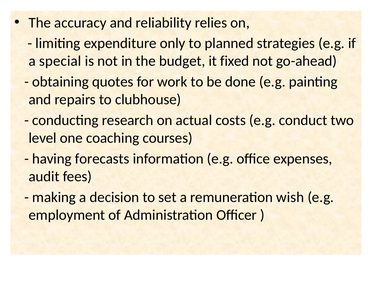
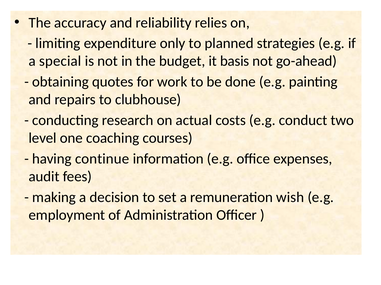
fixed: fixed -> basis (235, 61)
forecasts: forecasts -> continue (102, 159)
